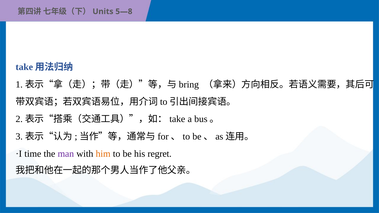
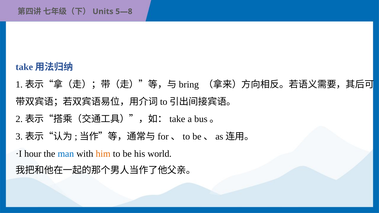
time: time -> hour (33, 154)
man colour: purple -> blue (66, 154)
regret: regret -> world (160, 154)
